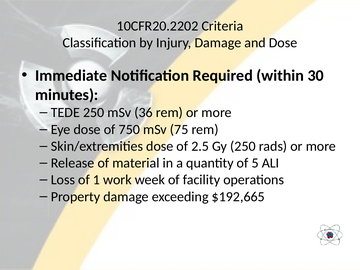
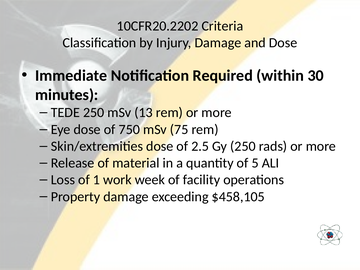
36: 36 -> 13 (144, 113)
$192,665: $192,665 -> $458,105 (238, 197)
